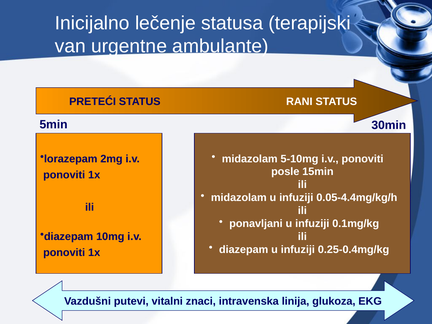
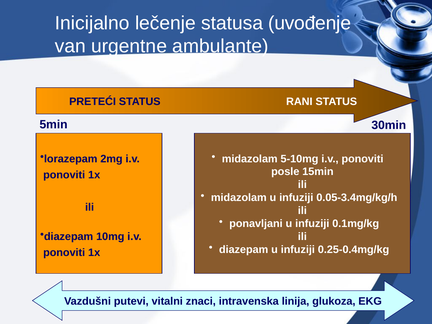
terapijski: terapijski -> uvođenje (310, 23)
0.05-4.4mg/kg/h: 0.05-4.4mg/kg/h -> 0.05-3.4mg/kg/h (357, 198)
